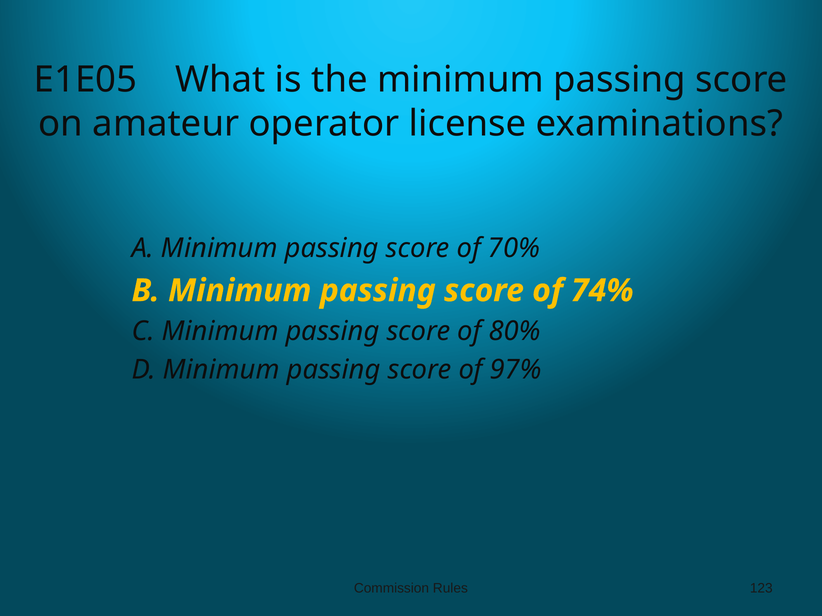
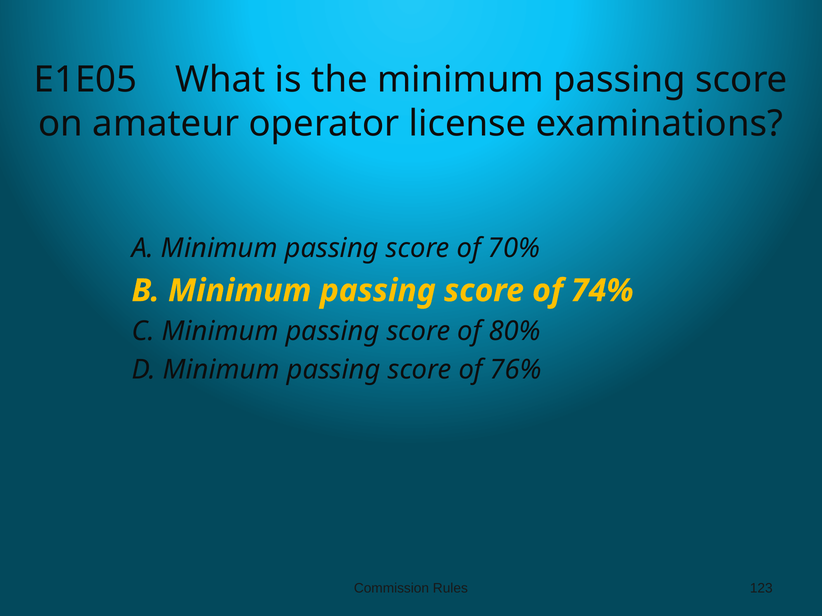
97%: 97% -> 76% (516, 370)
